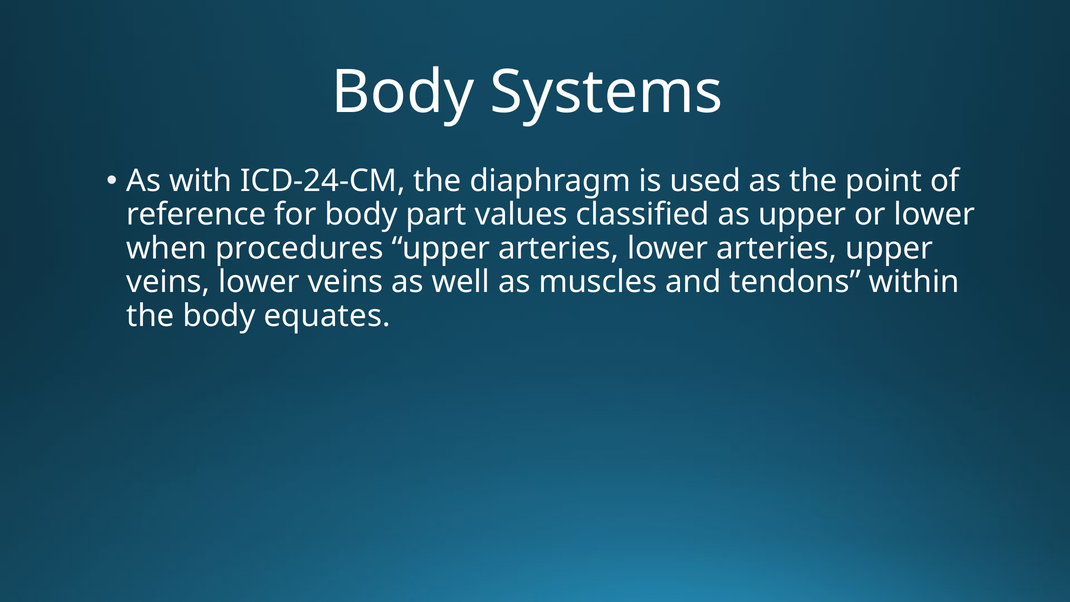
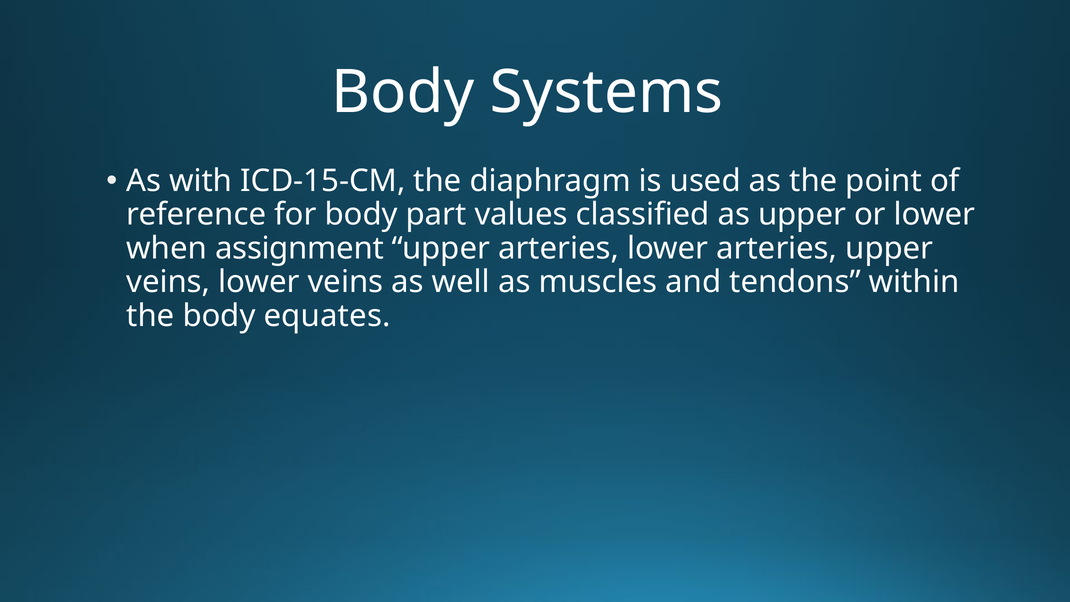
ICD-24-CM: ICD-24-CM -> ICD-15-CM (323, 181)
procedures: procedures -> assignment (300, 248)
